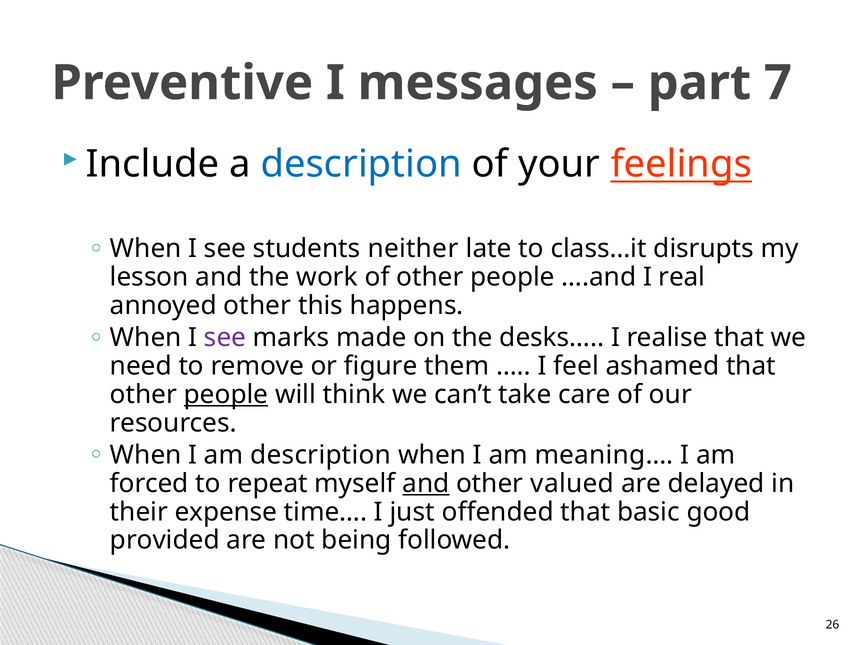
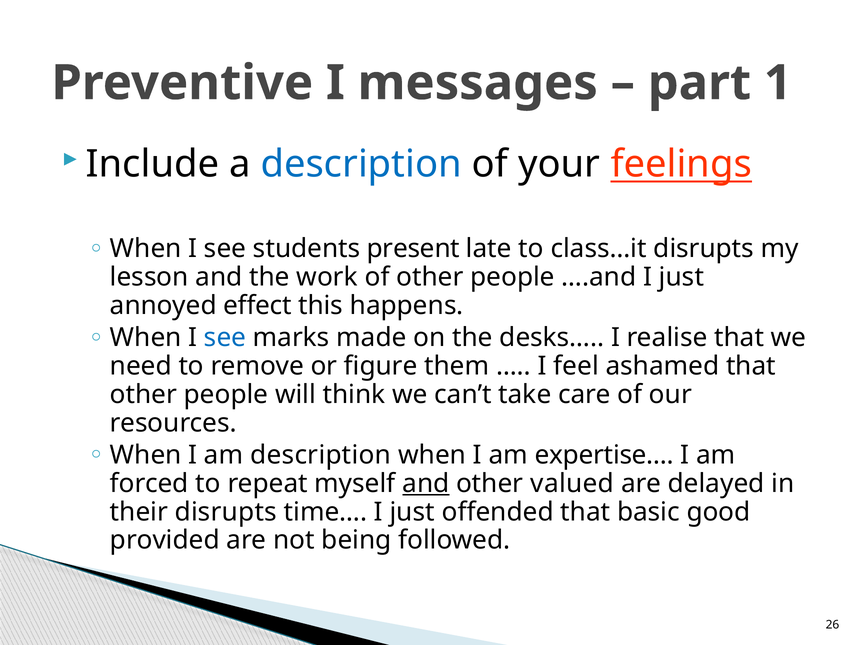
7: 7 -> 1 (778, 83)
neither: neither -> present (413, 249)
….and I real: real -> just (681, 277)
annoyed other: other -> effect (257, 306)
see colour: purple -> blue (225, 338)
people underline: present -> none (226, 395)
meaning…: meaning… -> expertise… (604, 455)
their expense: expense -> disrupts (226, 512)
